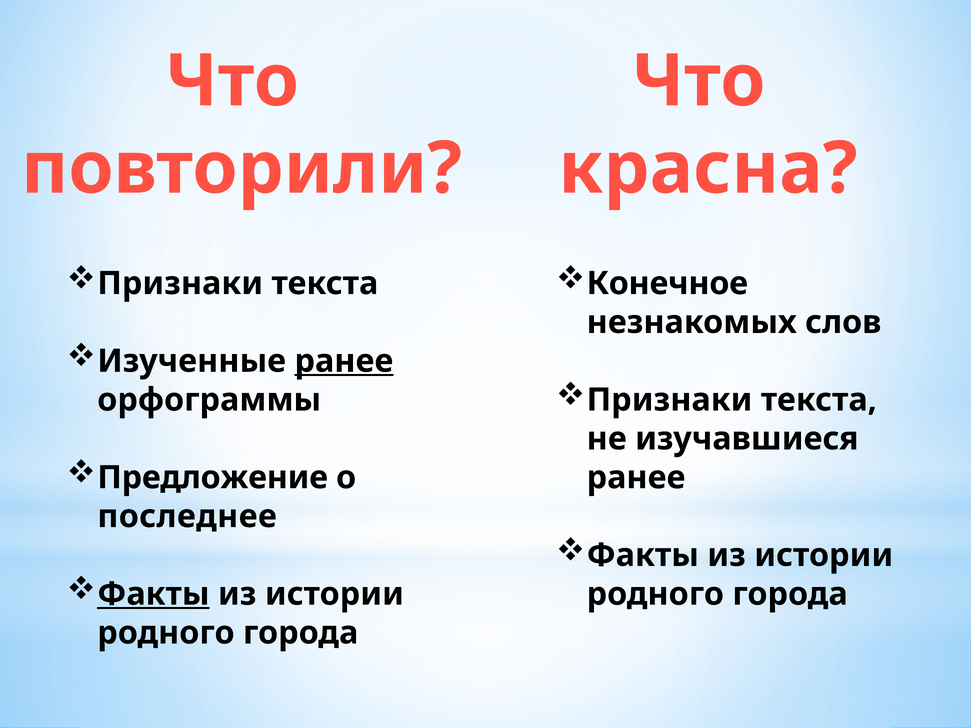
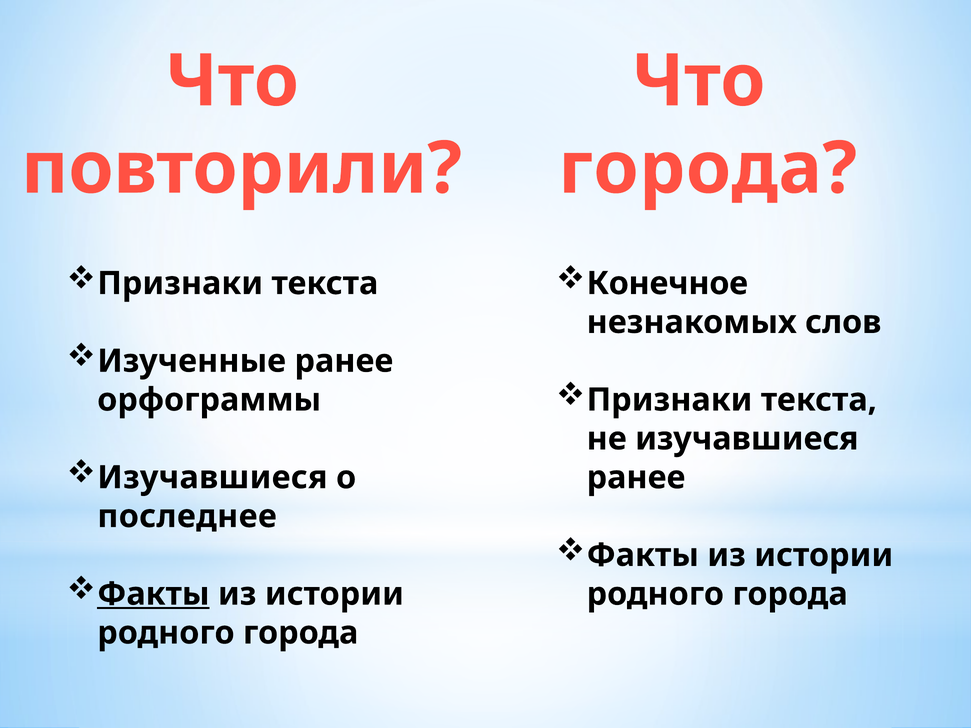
красна: красна -> города (708, 169)
ранее underline: present -> none (344, 361)
Предложение: Предложение -> Изучавшиеся (212, 478)
